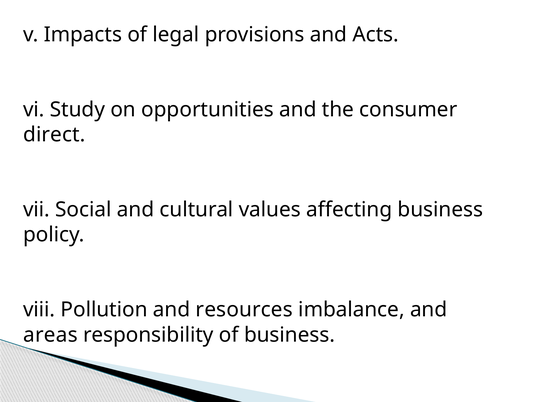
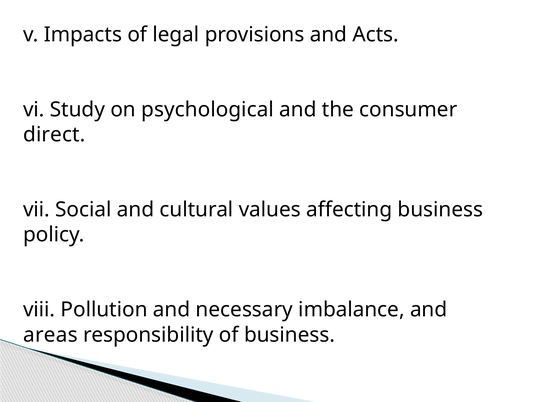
opportunities: opportunities -> psychological (208, 109)
resources: resources -> necessary (244, 309)
